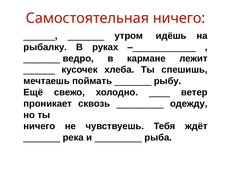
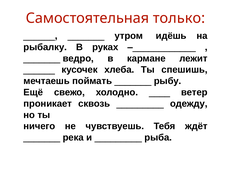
Самостоятельная ничего: ничего -> только (179, 18)
